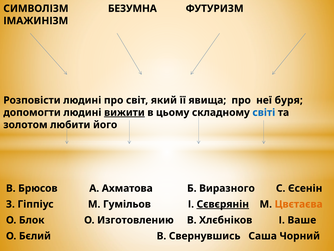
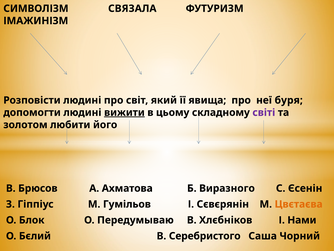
БЕЗУМНА: БЕЗУМНА -> СВЯЗАЛА (132, 9)
світі colour: blue -> purple (264, 112)
Сєвєрянін underline: present -> none (223, 204)
Изготовлению: Изготовлению -> Передумываю (135, 220)
Ваше: Ваше -> Нами (302, 220)
Свернувшись: Свернувшись -> Серебристого (205, 236)
